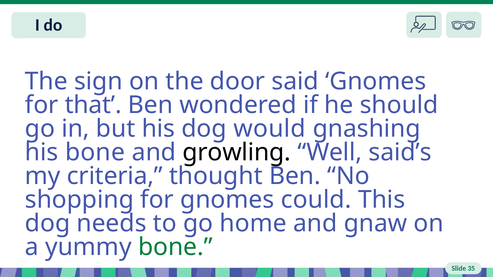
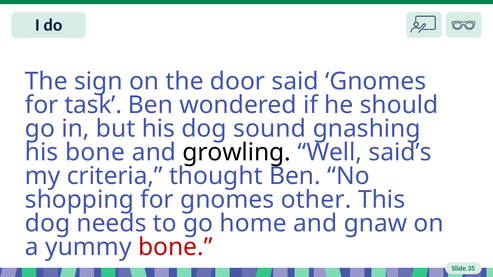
that: that -> task (93, 105)
would: would -> sound (270, 129)
could: could -> other (316, 200)
bone colour: green -> red (175, 247)
